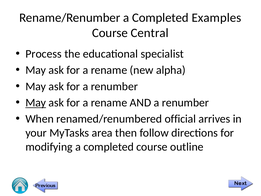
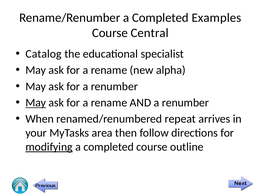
Process: Process -> Catalog (44, 54)
official: official -> repeat (180, 119)
modifying underline: none -> present (49, 147)
